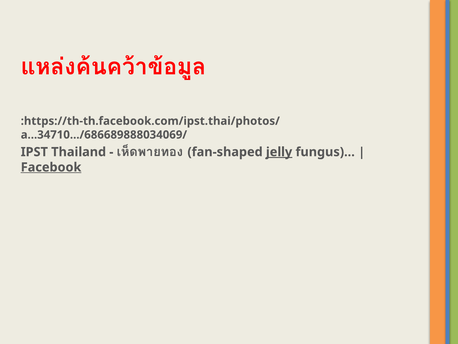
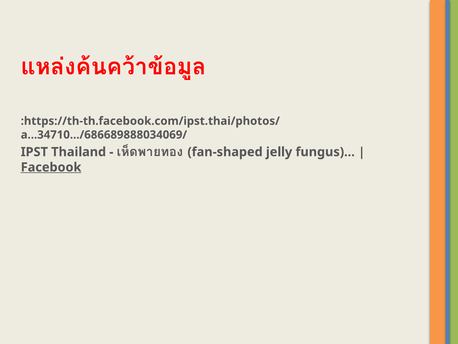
jelly underline: present -> none (279, 152)
